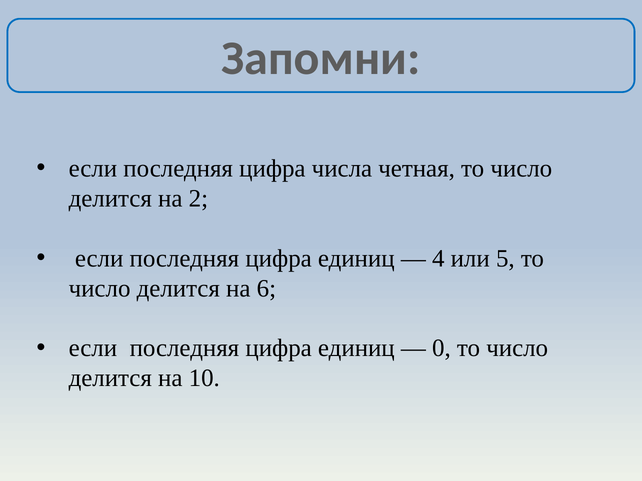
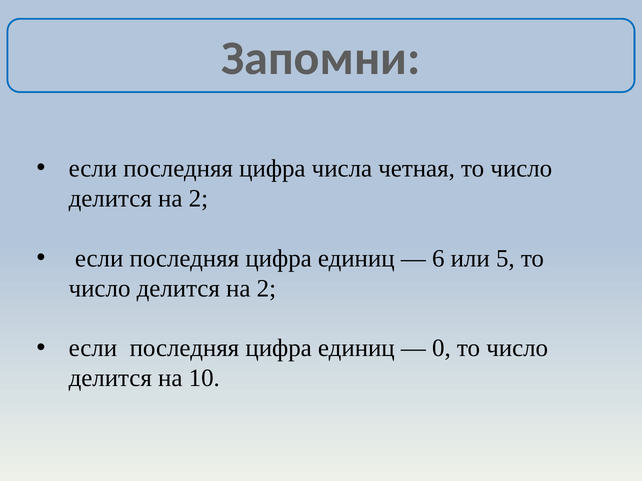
4: 4 -> 6 (438, 259)
6: 6 -> 2 (266, 289)
